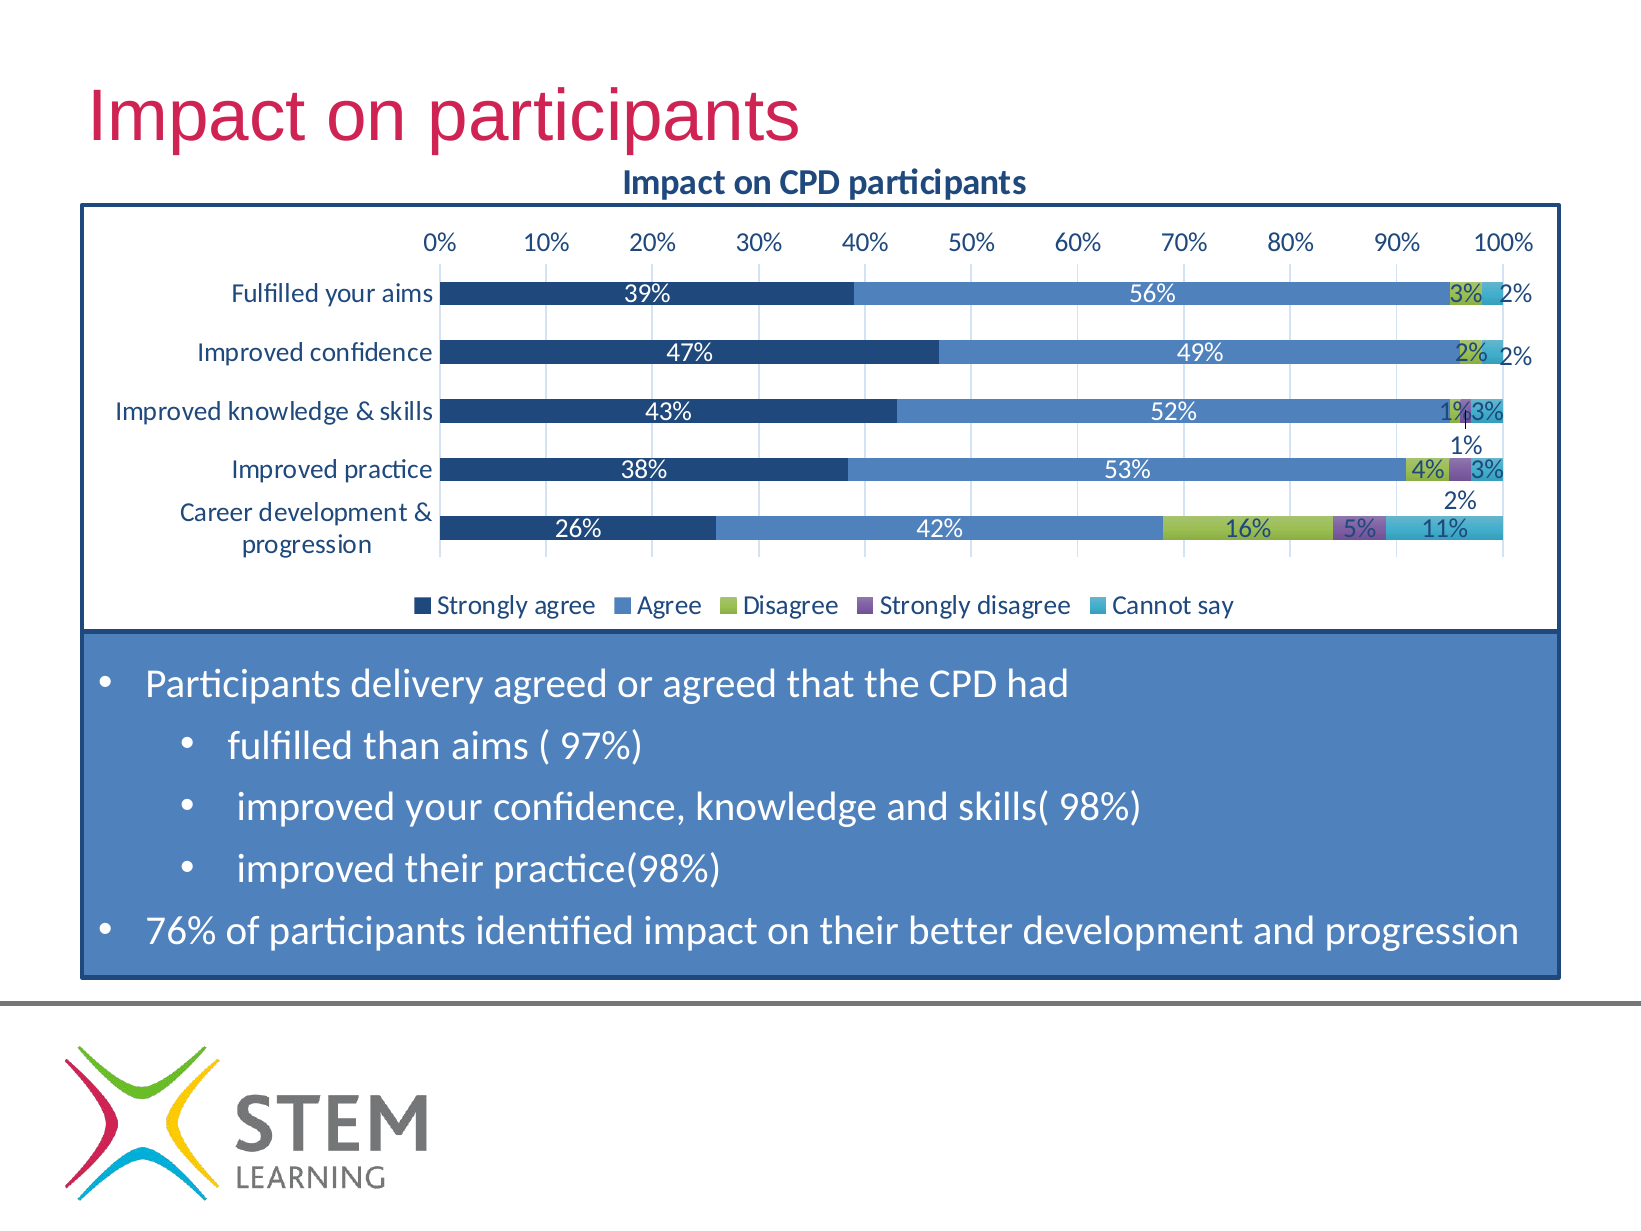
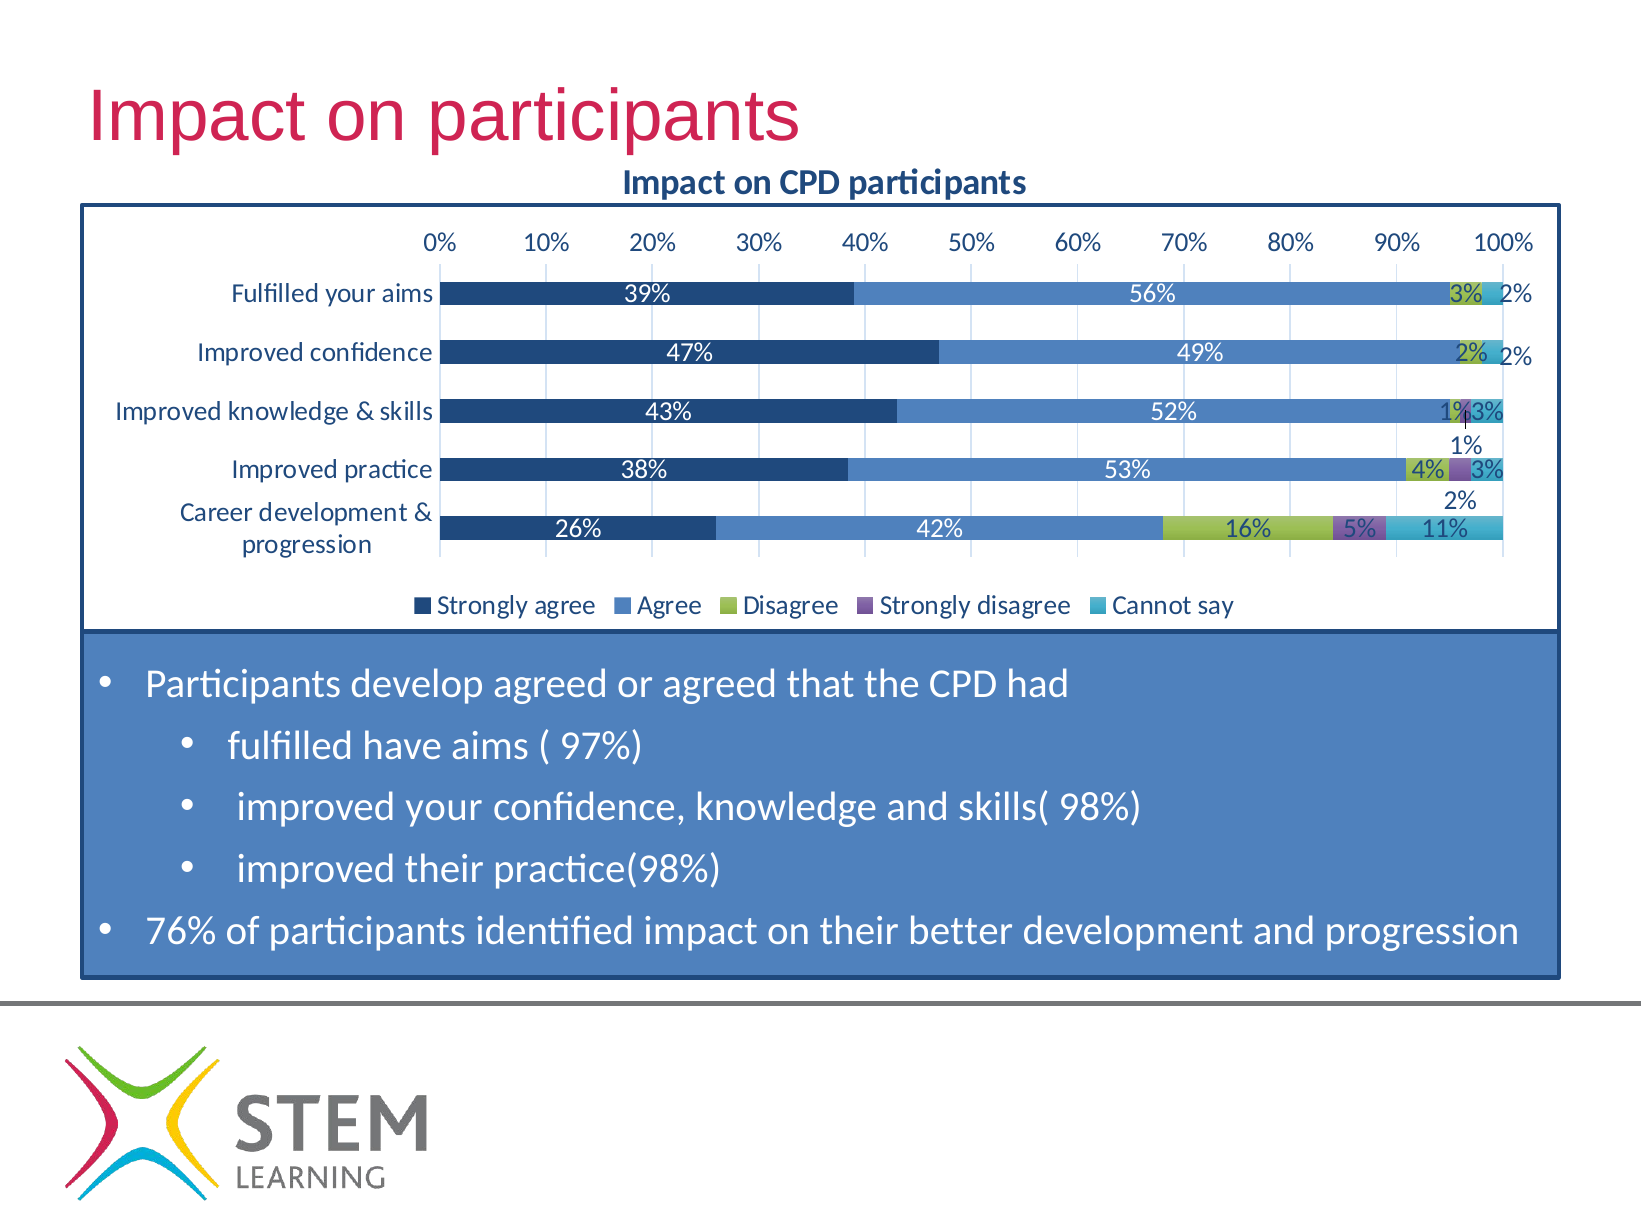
delivery: delivery -> develop (417, 684)
than: than -> have (402, 745)
